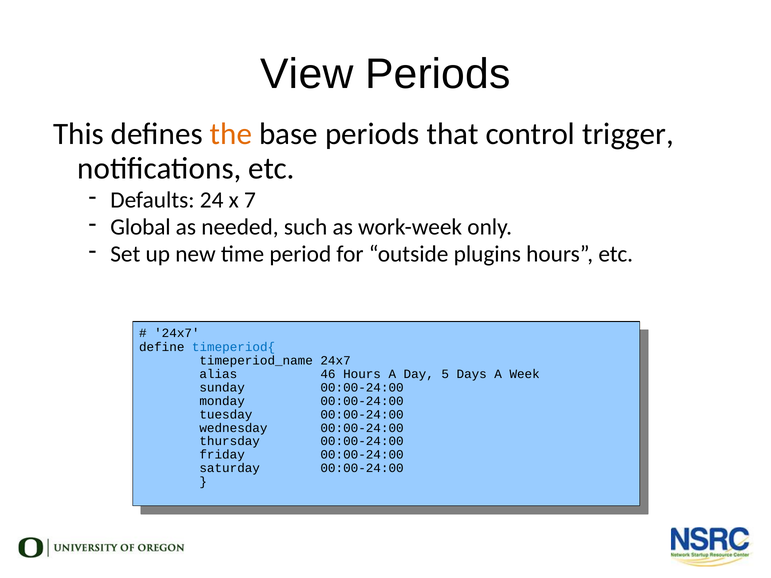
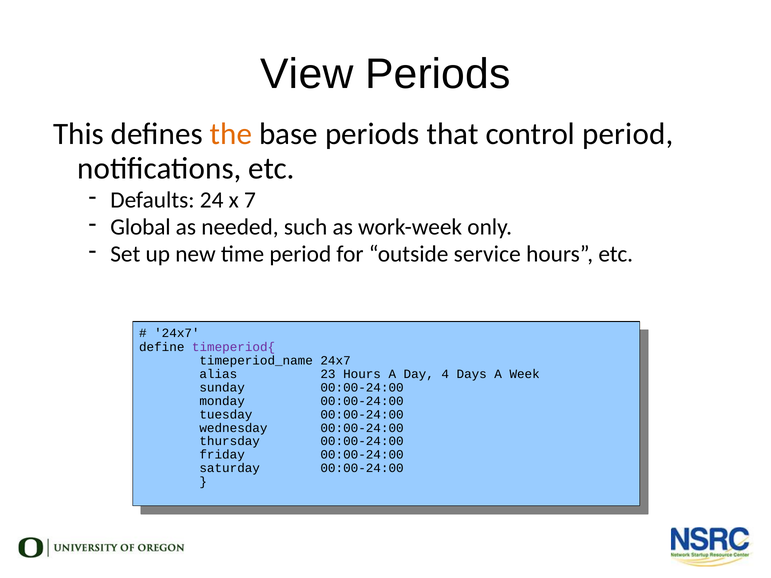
control trigger: trigger -> period (628, 134)
plugins: plugins -> service (487, 254)
timeperiod{ colour: blue -> purple (234, 347)
46: 46 -> 23 (328, 374)
5: 5 -> 4 (445, 374)
